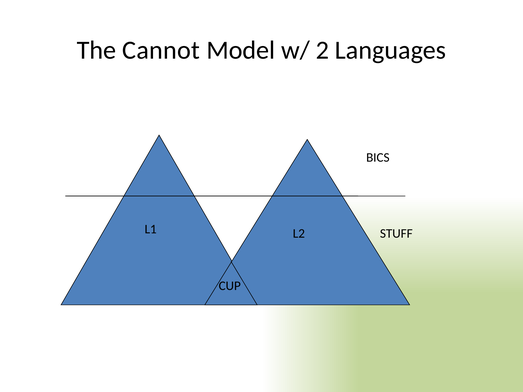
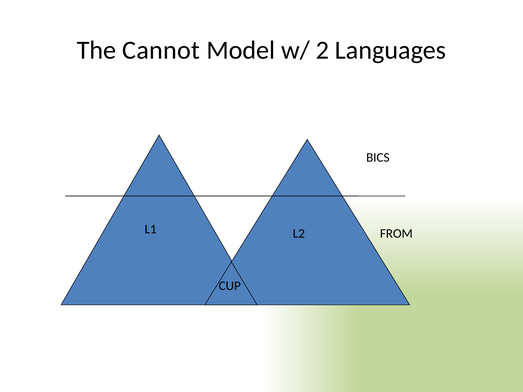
STUFF: STUFF -> FROM (396, 234)
